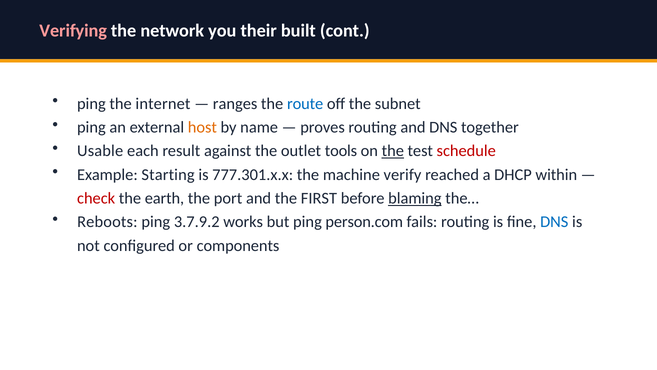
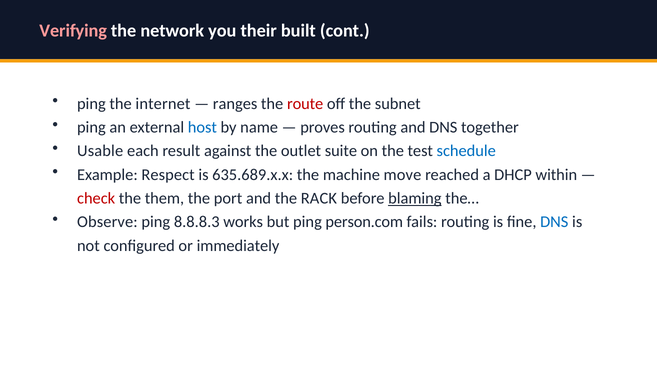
route colour: blue -> red (305, 104)
host colour: orange -> blue (202, 127)
tools: tools -> suite (341, 151)
the underline: present -> none (393, 151)
schedule colour: red -> blue (466, 151)
Starting: Starting -> Respect (168, 174)
777.301.x.x: 777.301.x.x -> 635.689.x.x (253, 174)
verify: verify -> move (402, 174)
earth: earth -> them (164, 198)
FIRST: FIRST -> RACK (319, 198)
Reboots: Reboots -> Observe (107, 222)
3.7.9.2: 3.7.9.2 -> 8.8.8.3 (197, 222)
components: components -> immediately (238, 245)
